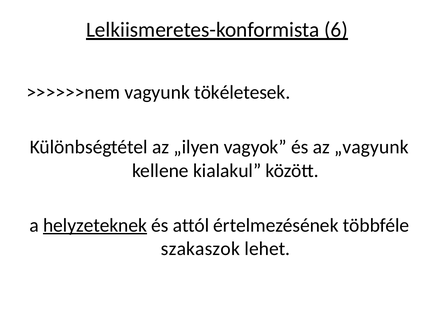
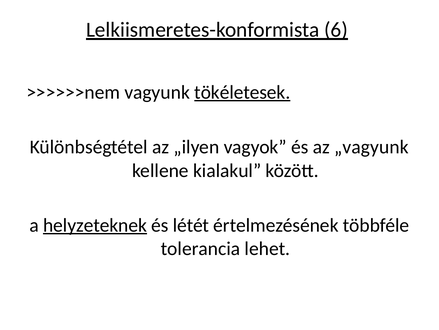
tökéletesek underline: none -> present (242, 92)
attól: attól -> létét (191, 225)
szakaszok: szakaszok -> tolerancia (201, 248)
